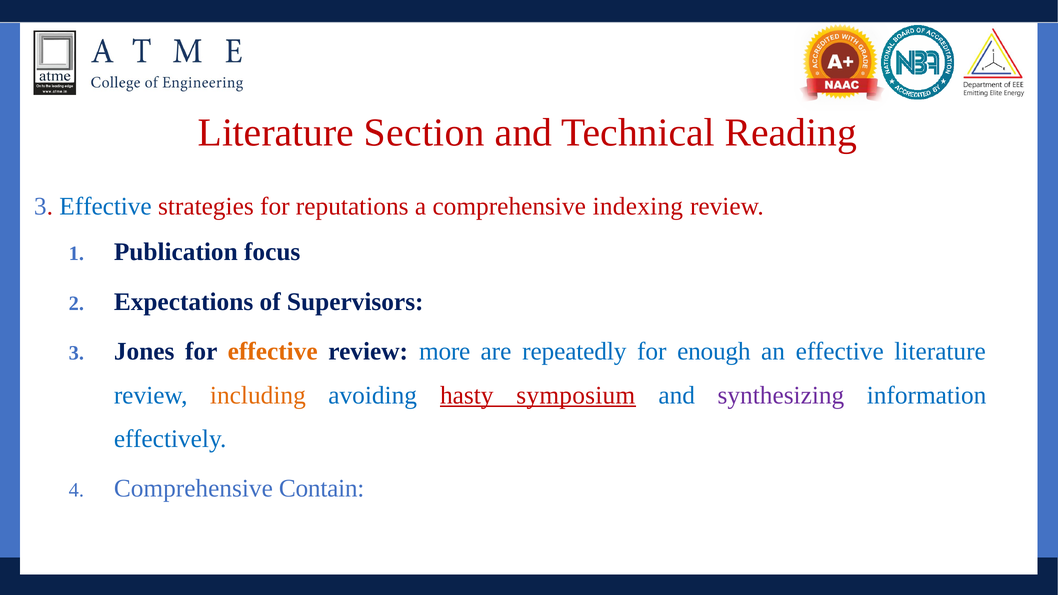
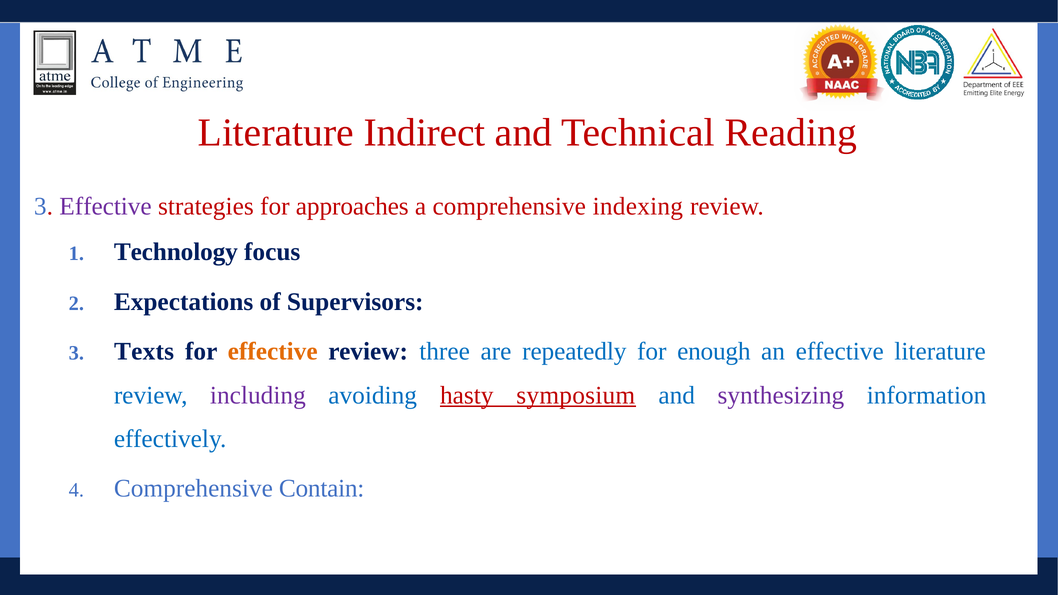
Section: Section -> Indirect (425, 133)
Effective colour: blue -> purple (106, 206)
reputations: reputations -> approaches (352, 206)
Publication: Publication -> Technology (176, 252)
Jones: Jones -> Texts (144, 352)
more: more -> three (445, 352)
including colour: orange -> purple (258, 395)
